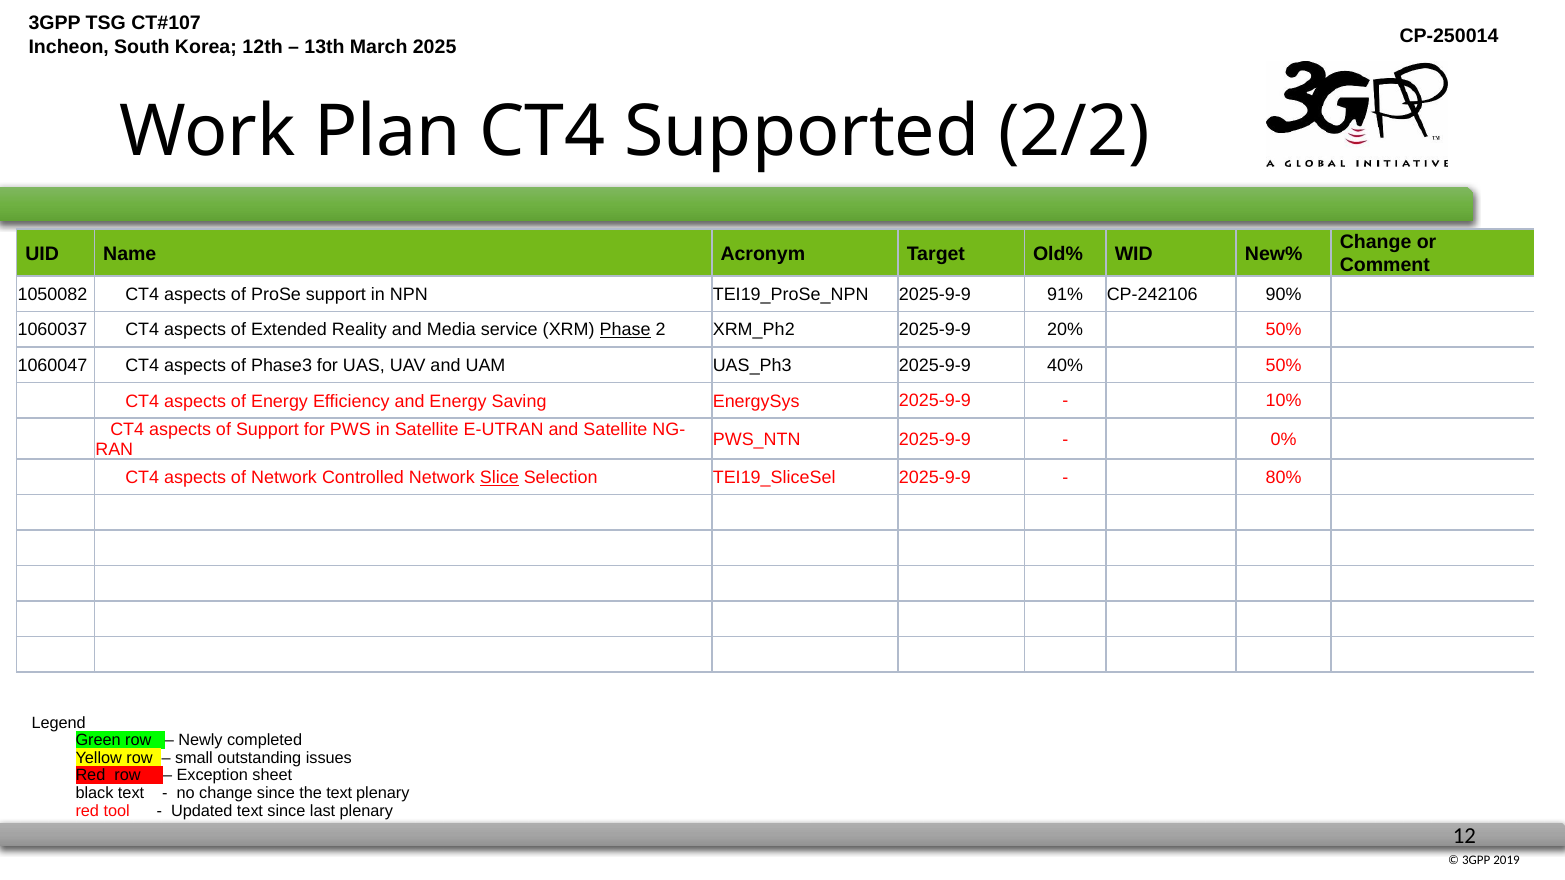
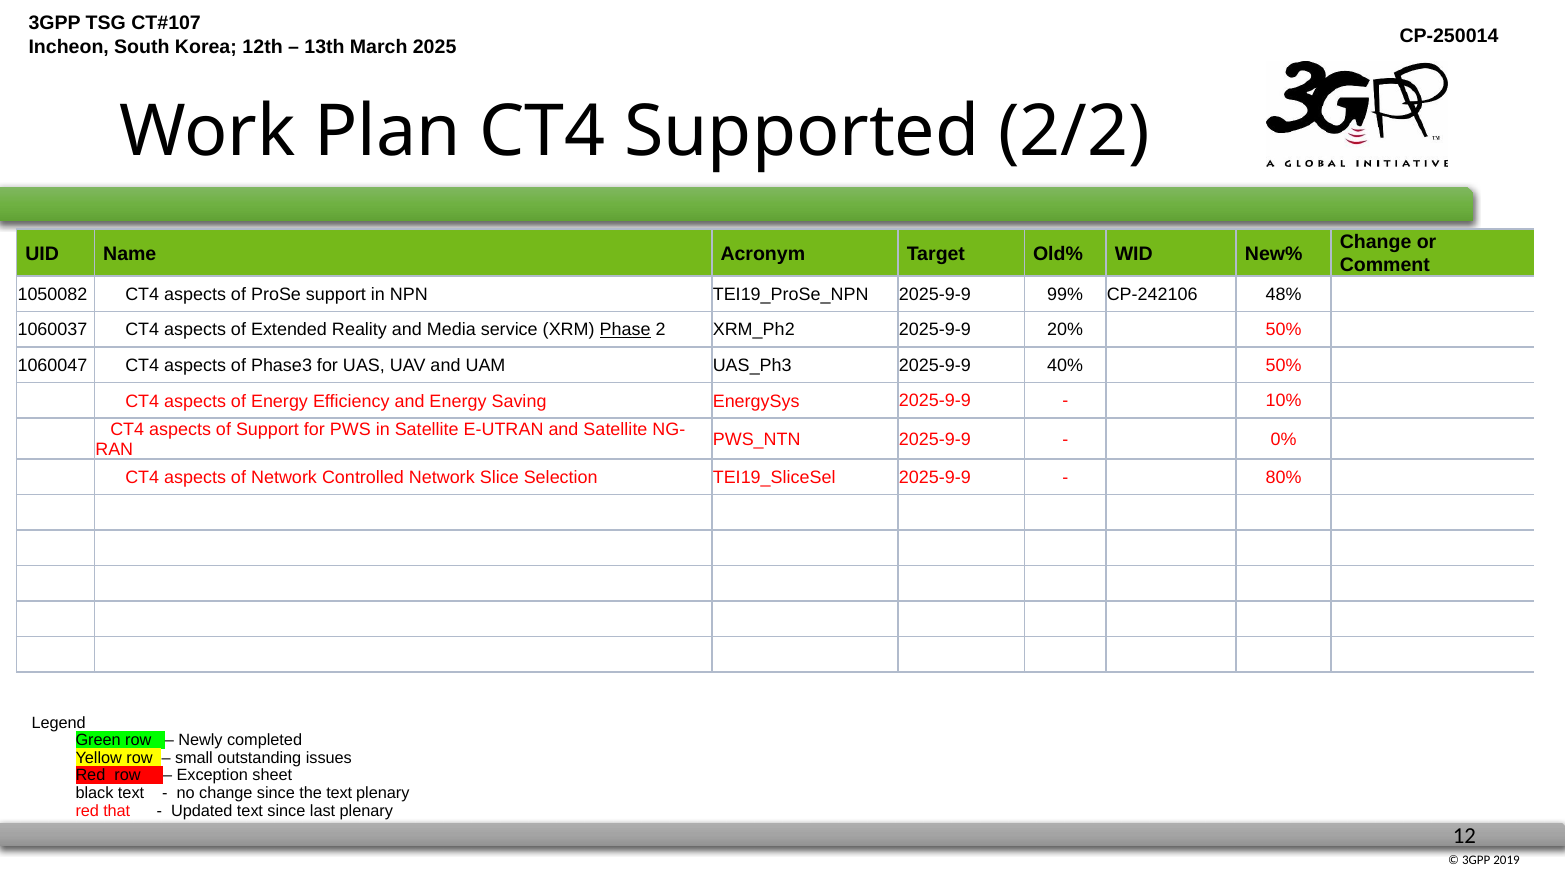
91%: 91% -> 99% (1065, 295)
90%: 90% -> 48% (1284, 295)
Slice underline: present -> none (499, 478)
tool: tool -> that (117, 811)
